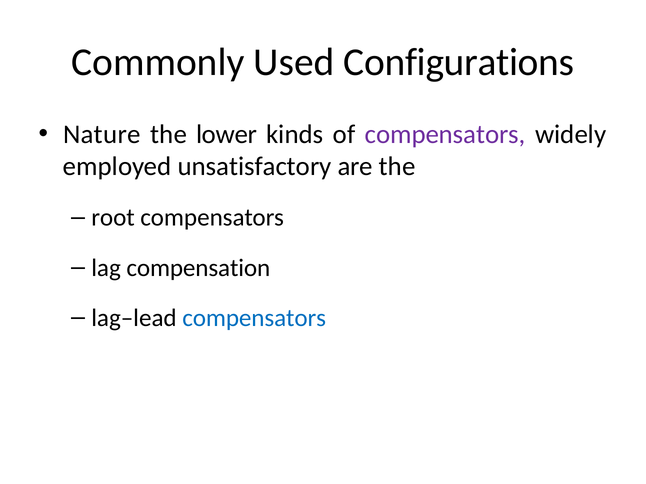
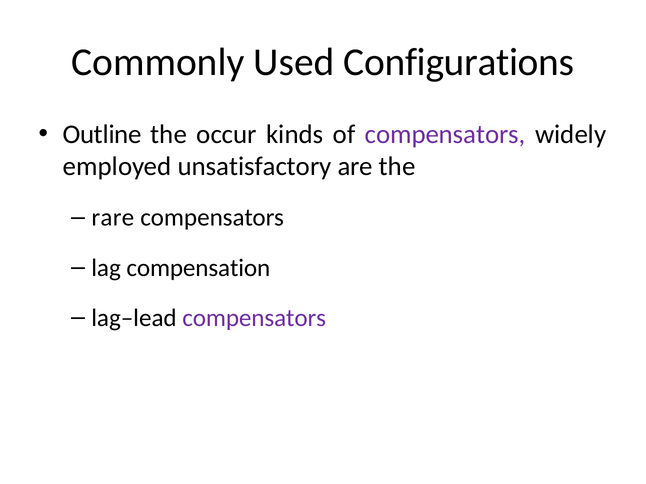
Nature: Nature -> Outline (102, 134)
lower: lower -> occur (227, 134)
root: root -> rare (113, 218)
compensators colour: blue -> purple (254, 318)
